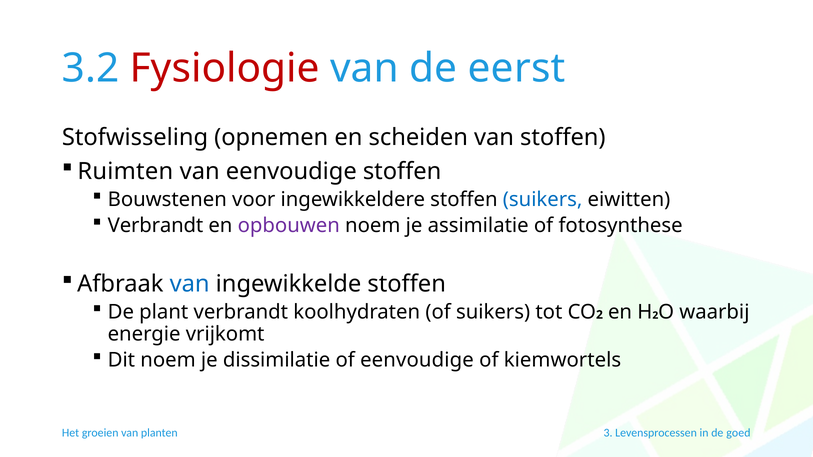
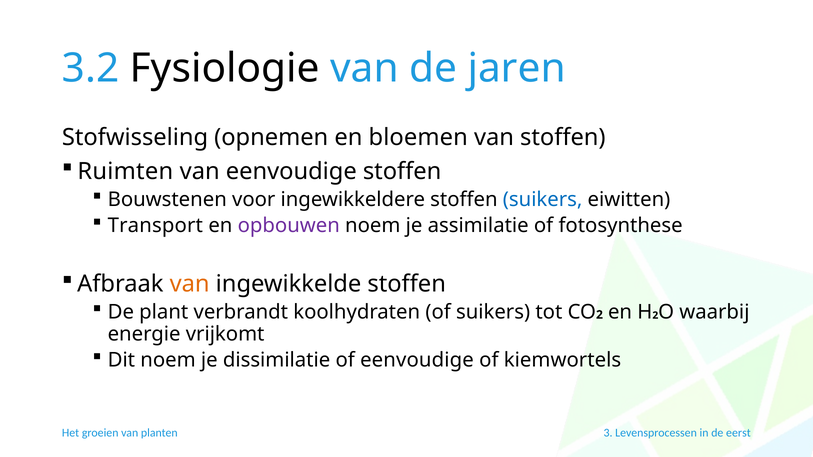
Fysiologie colour: red -> black (225, 68)
eerst: eerst -> jaren (517, 68)
scheiden: scheiden -> bloemen (418, 137)
Verbrandt: Verbrandt -> Transport (155, 226)
van colour: blue -> orange (190, 284)
goed: goed -> eerst (738, 433)
